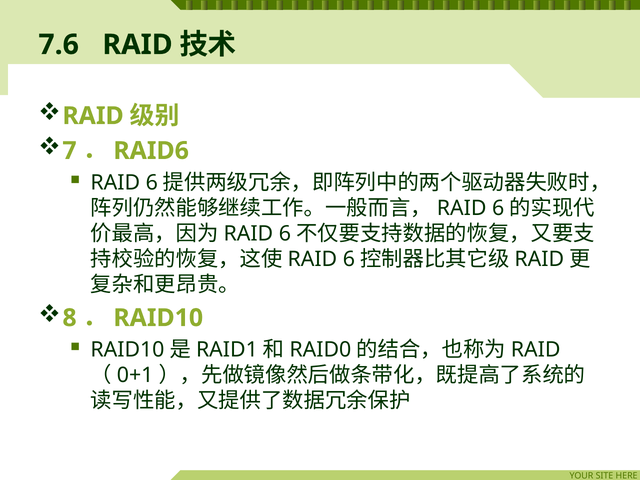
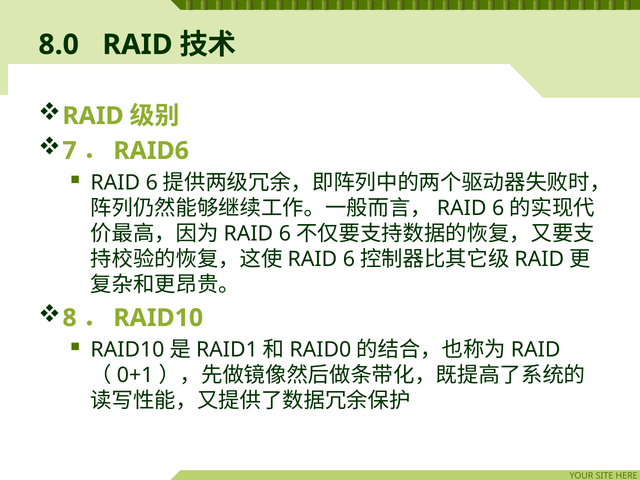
7.6: 7.6 -> 8.0 (59, 45)
